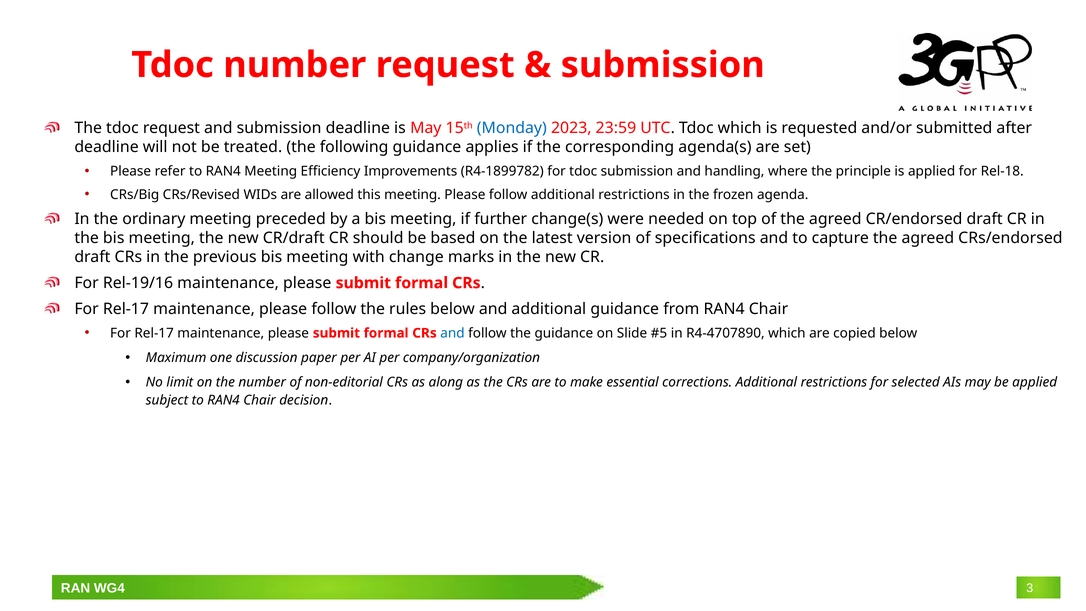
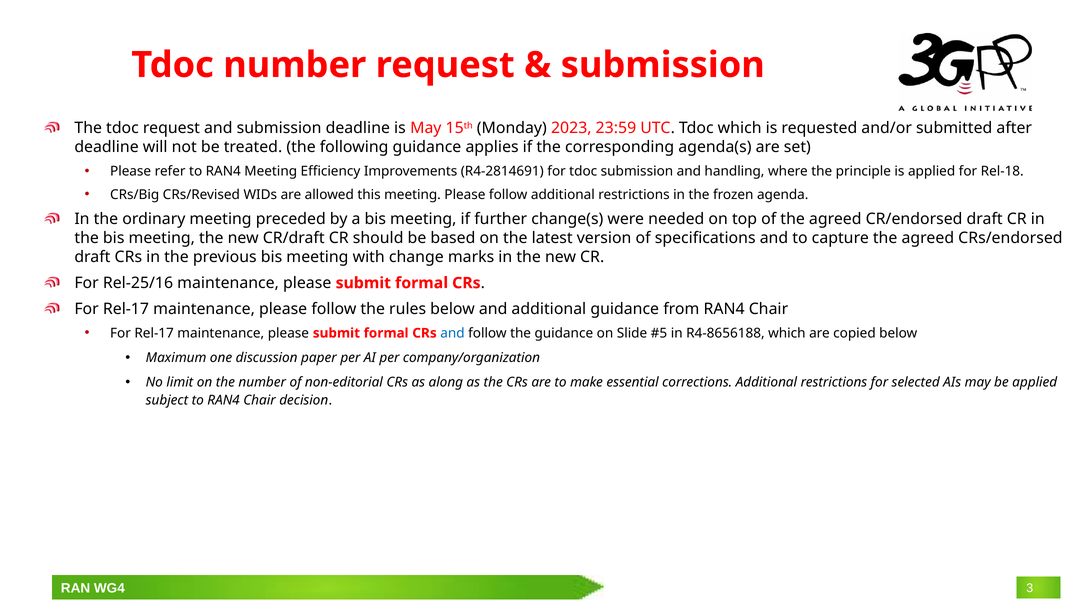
Monday colour: blue -> black (512, 128)
R4-1899782: R4-1899782 -> R4-2814691 (502, 171)
Rel-19/16: Rel-19/16 -> Rel-25/16 (138, 283)
R4-4707890: R4-4707890 -> R4-8656188 (725, 333)
